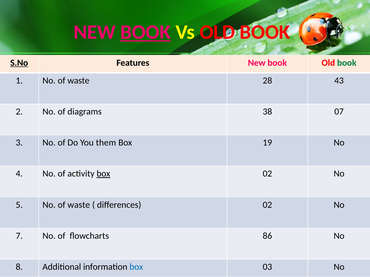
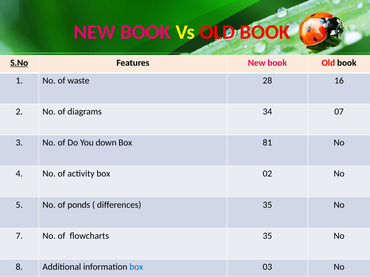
BOOK underline: present -> none (146, 32)
book colour: green -> black (347, 63)
43: 43 -> 16 (339, 81)
38: 38 -> 34 (267, 112)
them: them -> down (106, 143)
19: 19 -> 81 (267, 143)
box underline: present -> none (103, 174)
5 No of waste: waste -> ponds (79, 205)
differences 02: 02 -> 35 (267, 205)
flowcharts 86: 86 -> 35 (267, 236)
